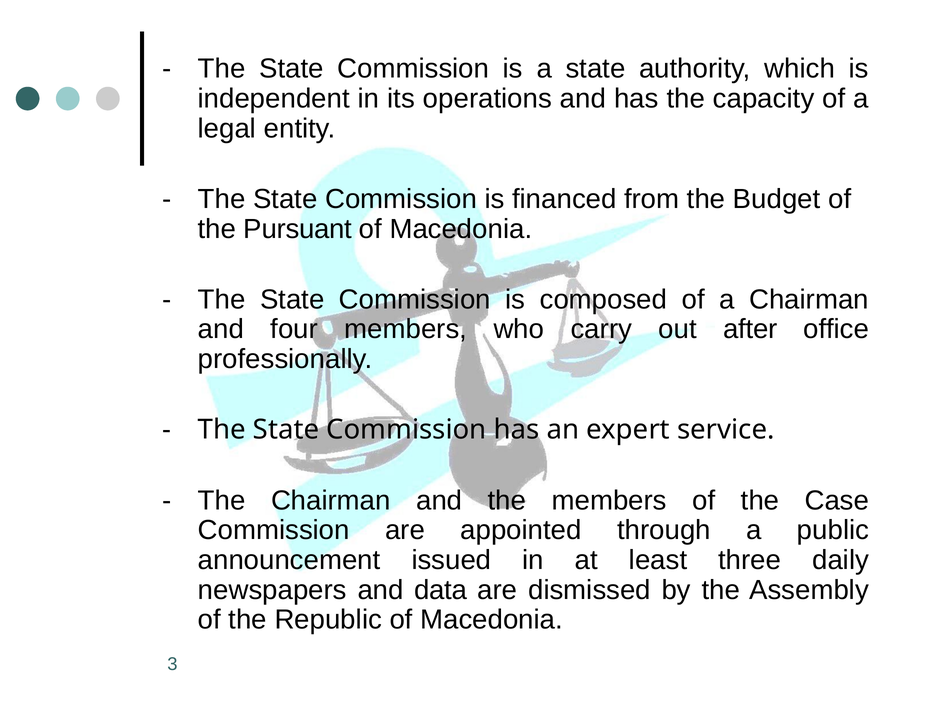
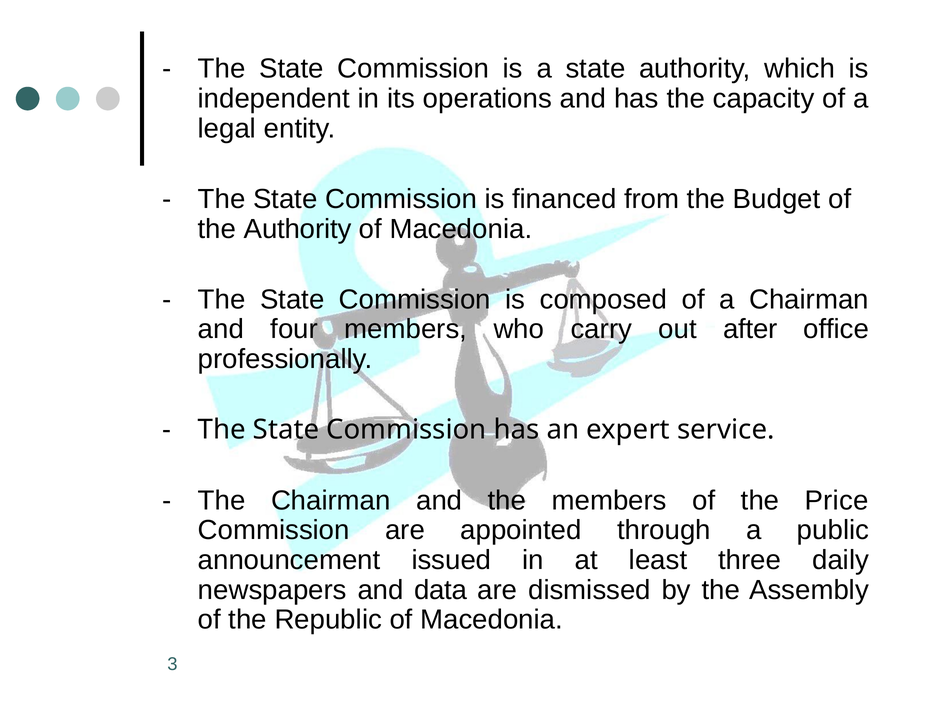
the Pursuant: Pursuant -> Authority (298, 229)
Case: Case -> Price (837, 501)
